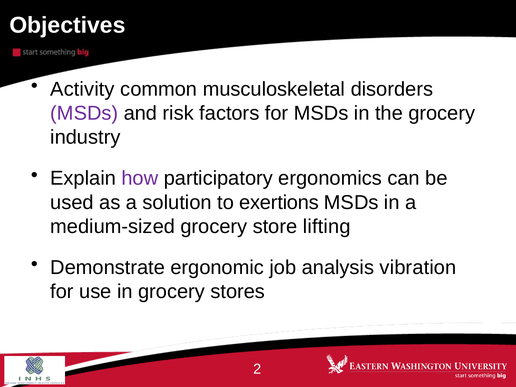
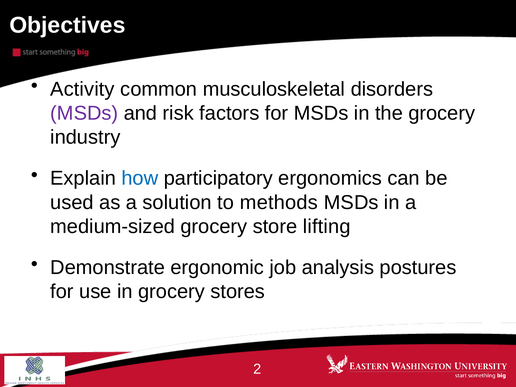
how colour: purple -> blue (140, 178)
exertions: exertions -> methods (279, 202)
vibration: vibration -> postures (418, 268)
